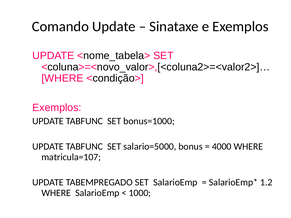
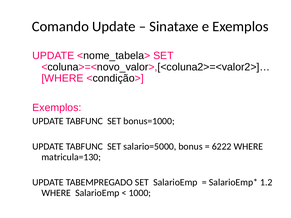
4000: 4000 -> 6222 (222, 147)
matricula=107: matricula=107 -> matricula=130 (71, 157)
